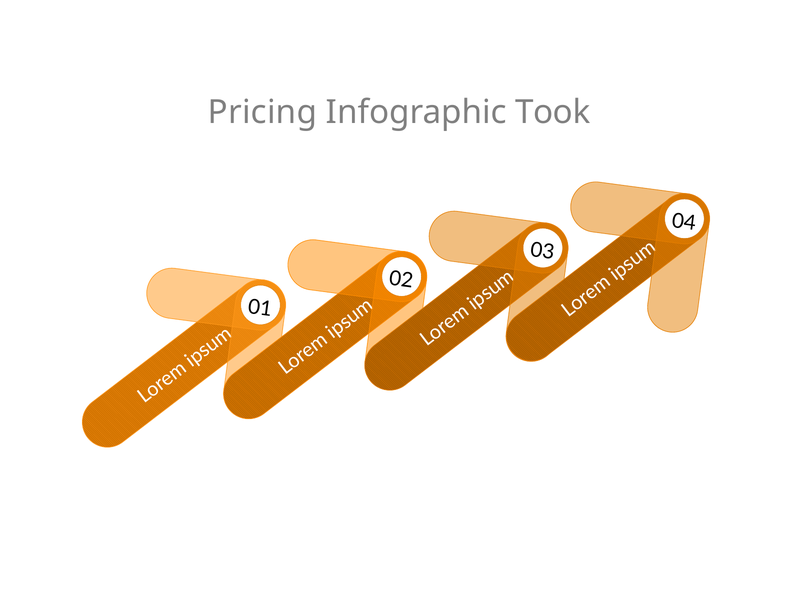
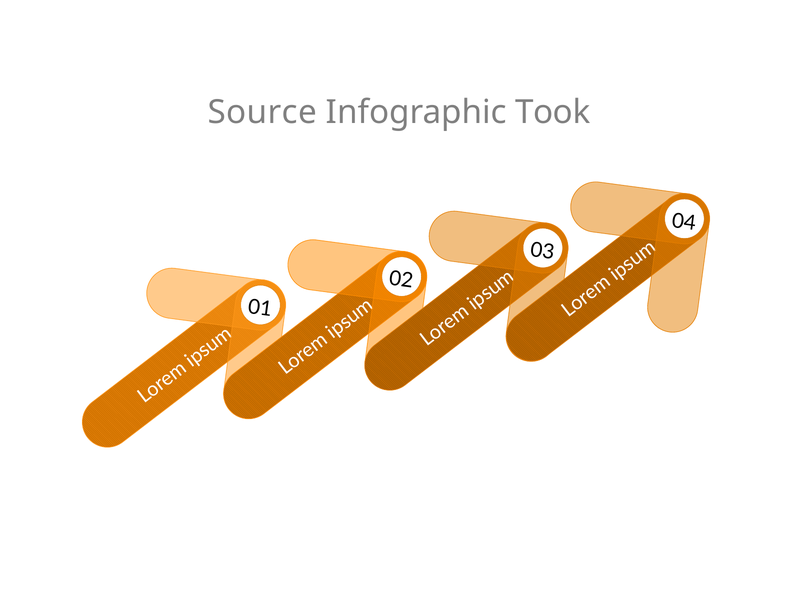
Pricing: Pricing -> Source (262, 112)
